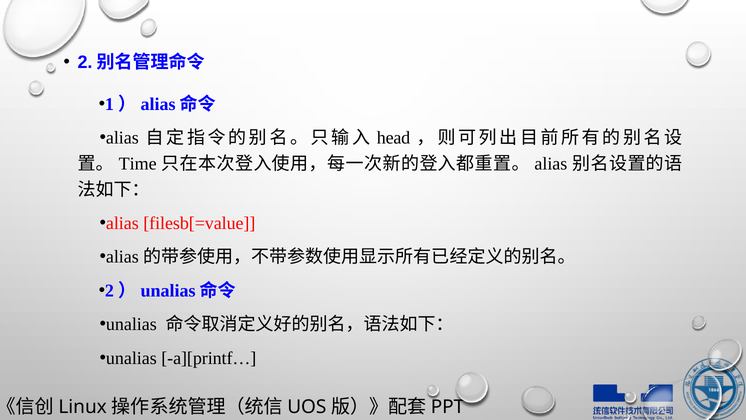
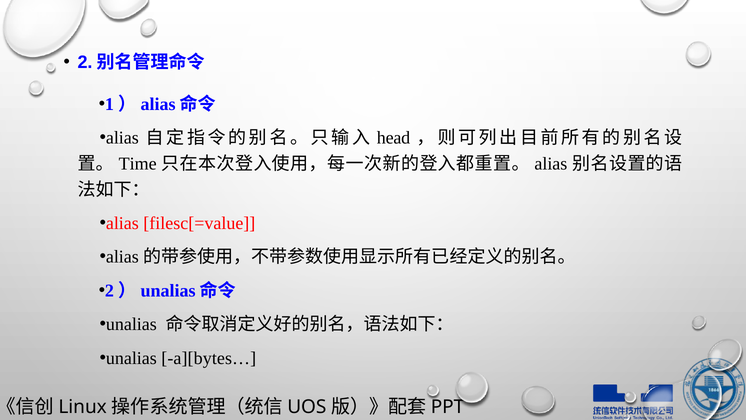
filesb[=value: filesb[=value -> filesc[=value (199, 223)
a][printf…: a][printf… -> a][bytes… (209, 358)
